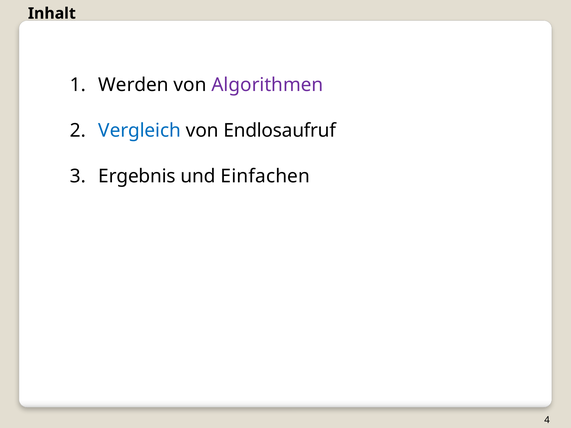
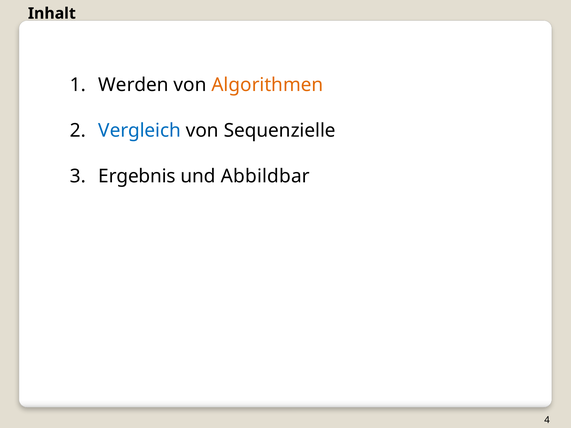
Algorithmen colour: purple -> orange (267, 85)
Endlosaufruf: Endlosaufruf -> Sequenzielle (280, 131)
Einfachen: Einfachen -> Abbildbar (265, 176)
